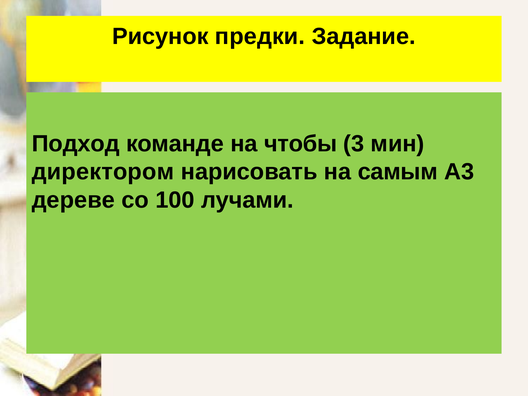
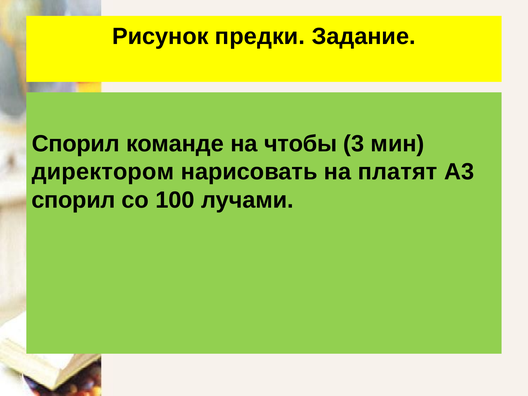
Подход: Подход -> Спорил (76, 144)
самым: самым -> платят (398, 172)
дереве: дереве -> спорил (73, 200)
